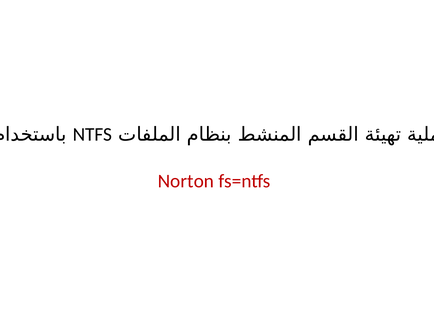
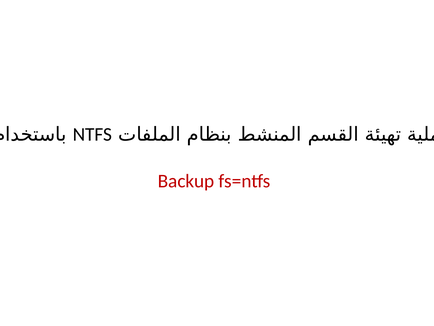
Norton: Norton -> Backup (186, 181)
